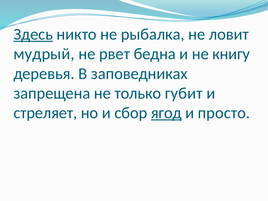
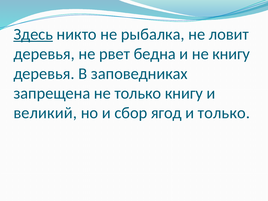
мудрый: мудрый -> деревья (44, 54)
только губит: губит -> книгу (184, 93)
стреляет: стреляет -> великий (45, 113)
ягод underline: present -> none (166, 113)
и просто: просто -> только (224, 113)
